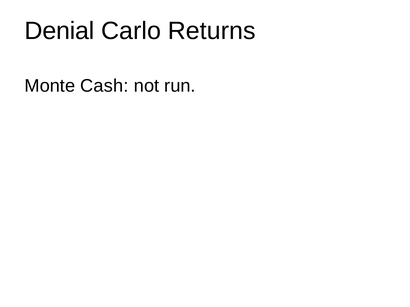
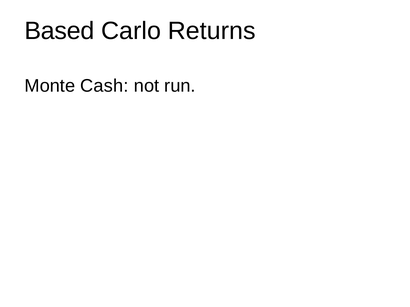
Denial: Denial -> Based (59, 31)
